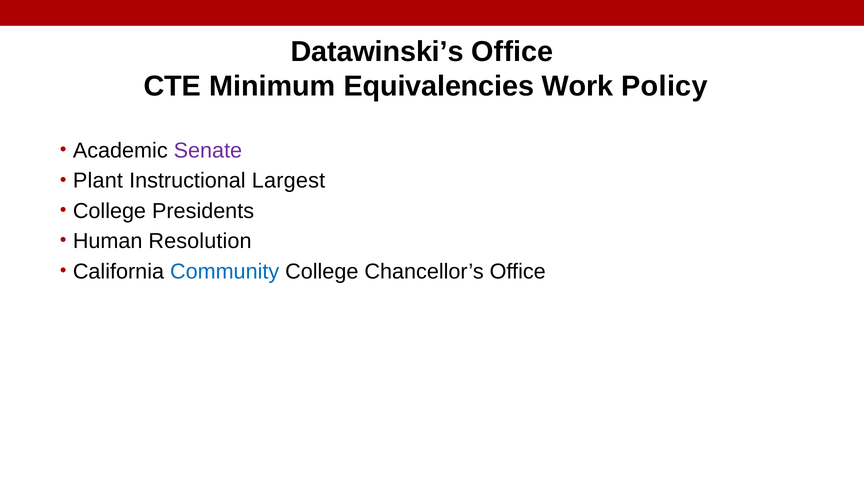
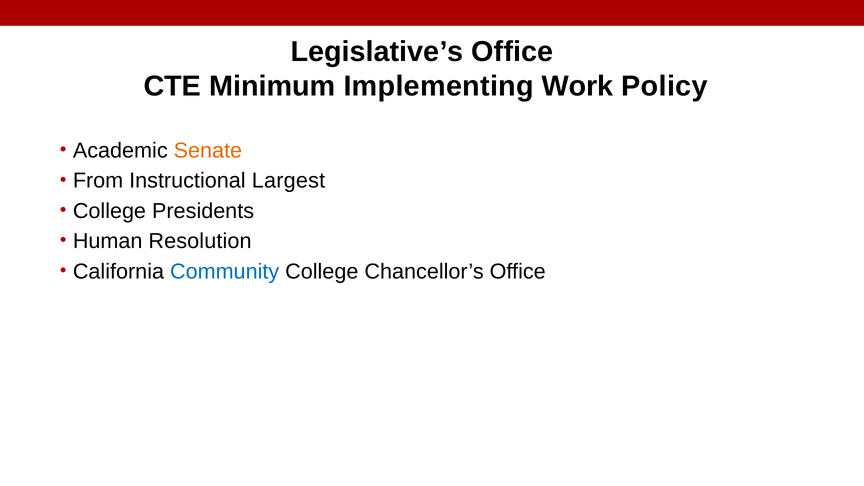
Datawinski’s: Datawinski’s -> Legislative’s (377, 52)
Equivalencies: Equivalencies -> Implementing (439, 86)
Senate colour: purple -> orange (208, 150)
Plant: Plant -> From (98, 181)
